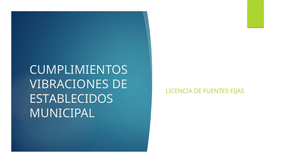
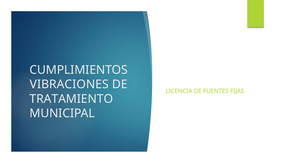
ESTABLECIDOS: ESTABLECIDOS -> TRATAMIENTO (71, 99)
